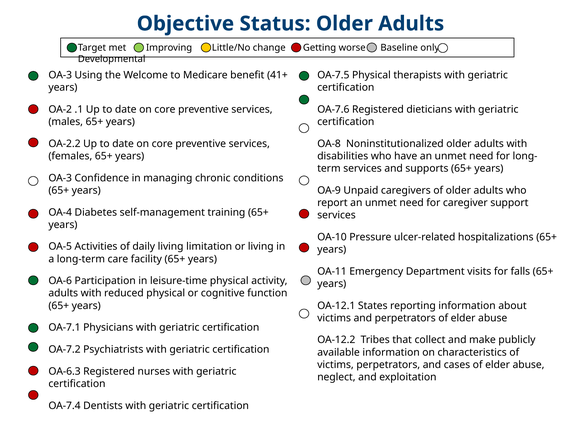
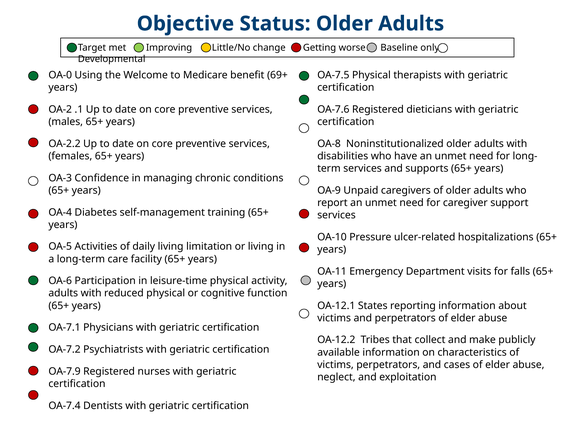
OA-3: OA-3 -> OA-0 (60, 75)
41+: 41+ -> 69+ (277, 75)
OA-6.3: OA-6.3 -> OA-7.9 (65, 371)
